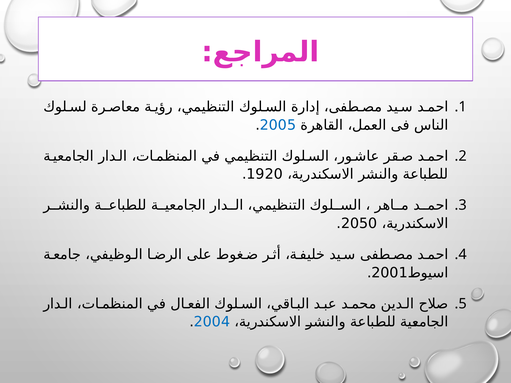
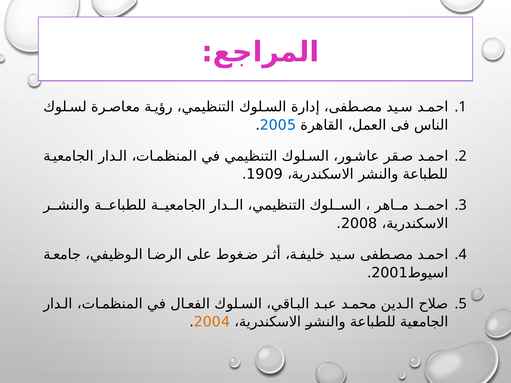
1920: 1920 -> 1909 (265, 174)
2050: 2050 -> 2008 (359, 224)
2004 colour: blue -> orange (212, 322)
